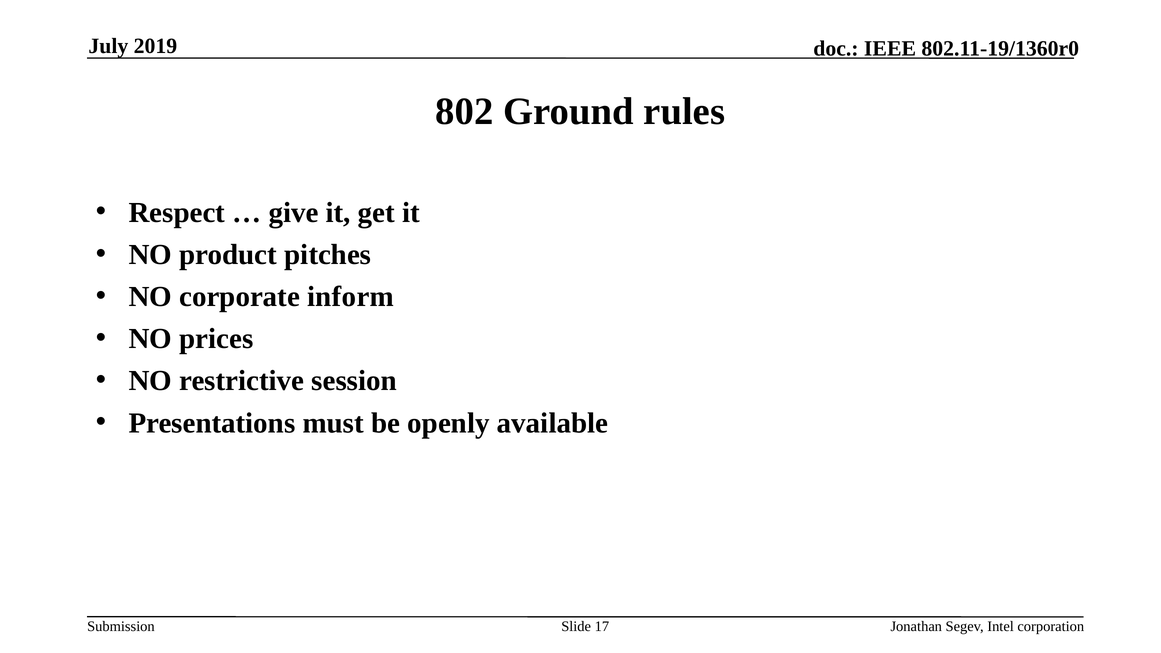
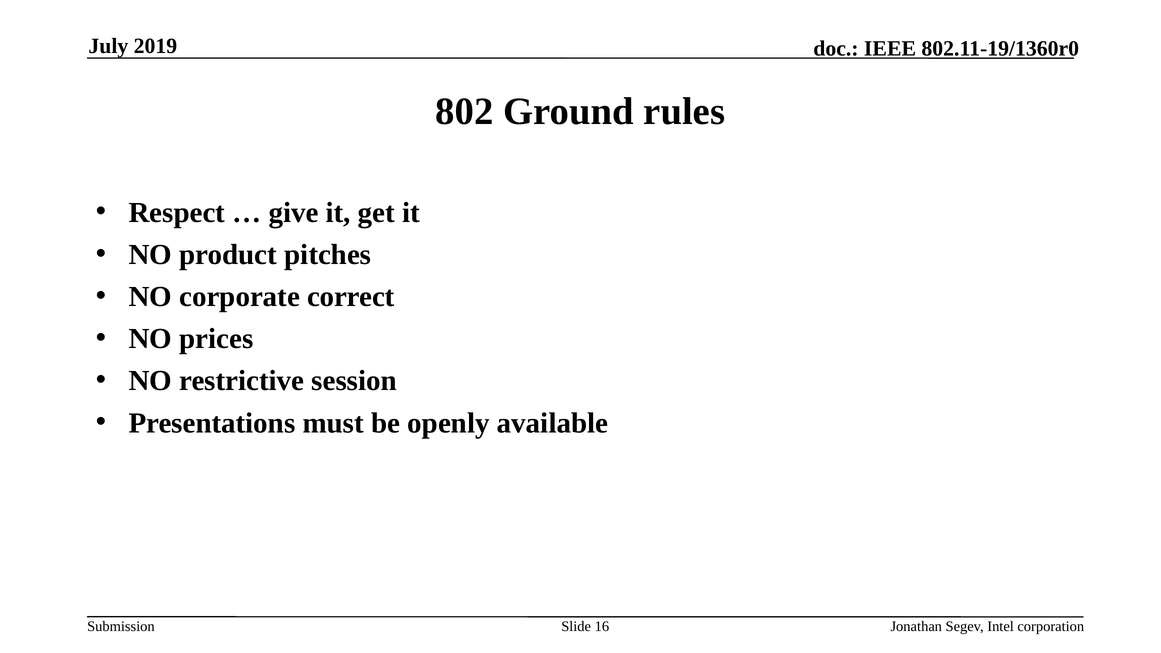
inform: inform -> correct (351, 297)
17: 17 -> 16 (602, 626)
